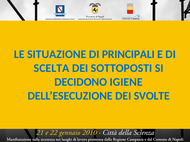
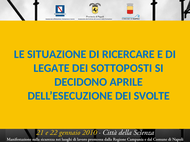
PRINCIPALI: PRINCIPALI -> RICERCARE (128, 54)
SCELTA: SCELTA -> LEGATE (52, 68)
IGIENE: IGIENE -> APRILE (126, 82)
